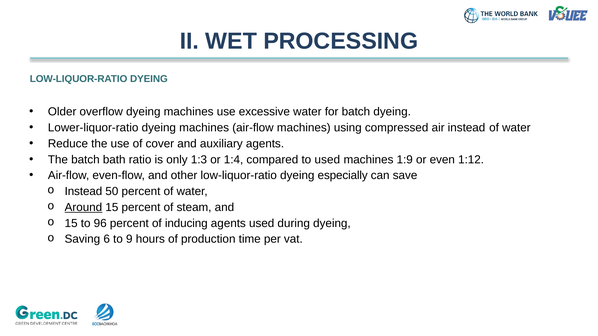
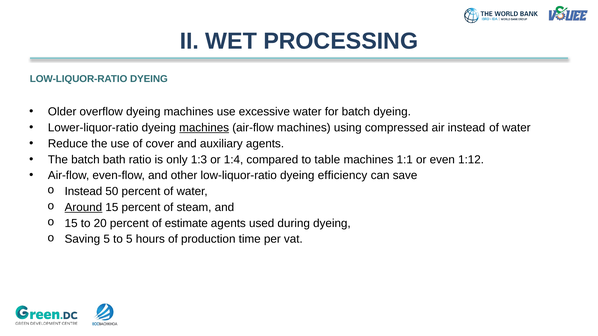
machines underline: none -> present (204, 128)
to used: used -> table (327, 160)
1:9: 1:9 -> 1:1 (405, 160)
especially: especially -> efficiency (343, 176)
96: 96 -> 20 (100, 223)
inducing: inducing -> estimate (186, 223)
Saving 6: 6 -> 5 (107, 239)
to 9: 9 -> 5 (129, 239)
